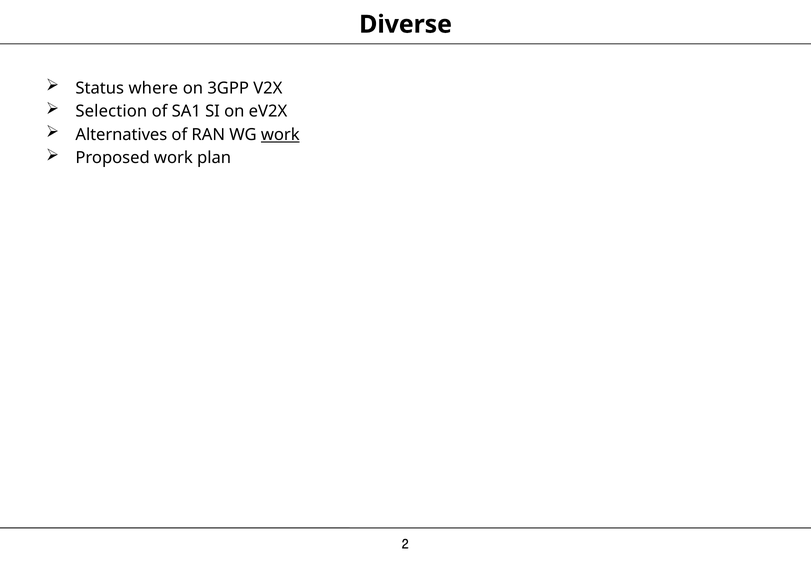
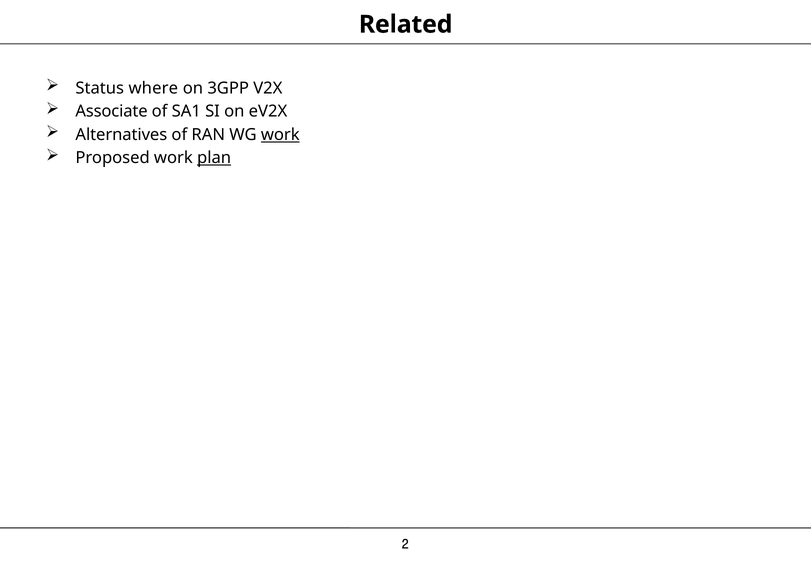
Diverse: Diverse -> Related (406, 24)
Selection: Selection -> Associate (112, 112)
plan underline: none -> present (214, 158)
